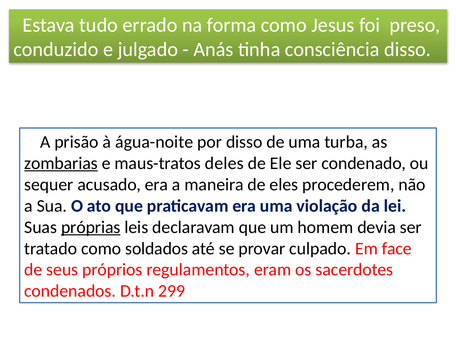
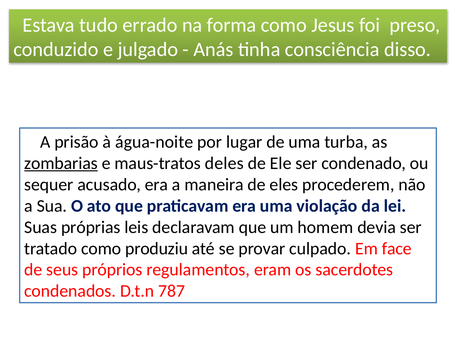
por disso: disso -> lugar (244, 142)
próprias underline: present -> none (91, 227)
soldados: soldados -> produziu (157, 248)
299: 299 -> 787 (172, 291)
